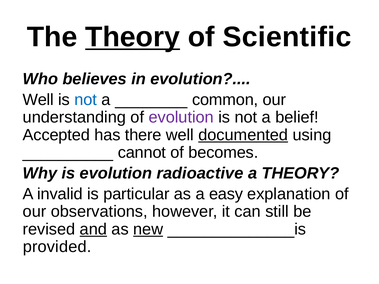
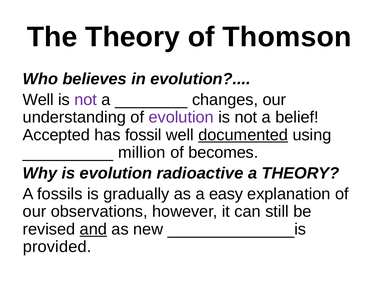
Theory underline: present -> none (133, 37)
Scientific: Scientific -> Thomson (287, 37)
not colour: blue -> purple (86, 100)
common: common -> changes (225, 100)
there: there -> fossil (143, 135)
cannot: cannot -> million (142, 153)
invalid: invalid -> fossils (60, 194)
particular: particular -> gradually (136, 194)
new underline: present -> none (148, 229)
